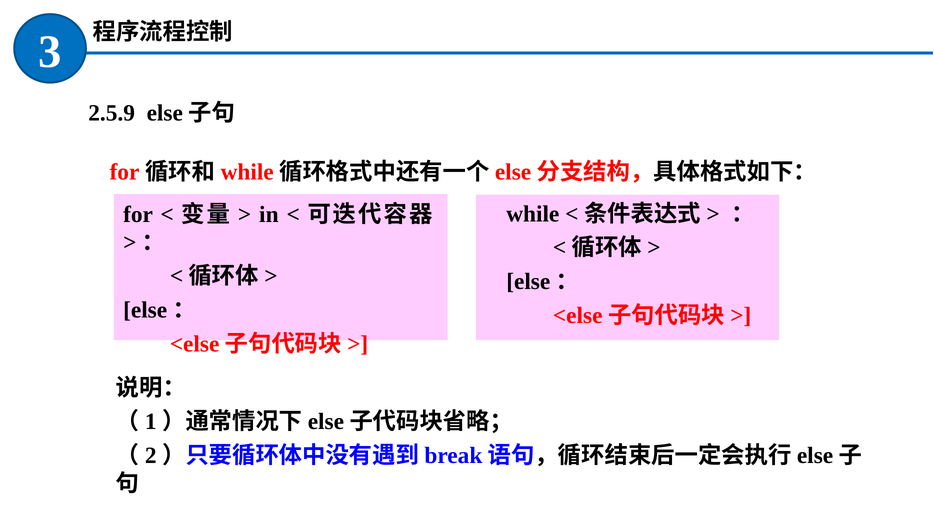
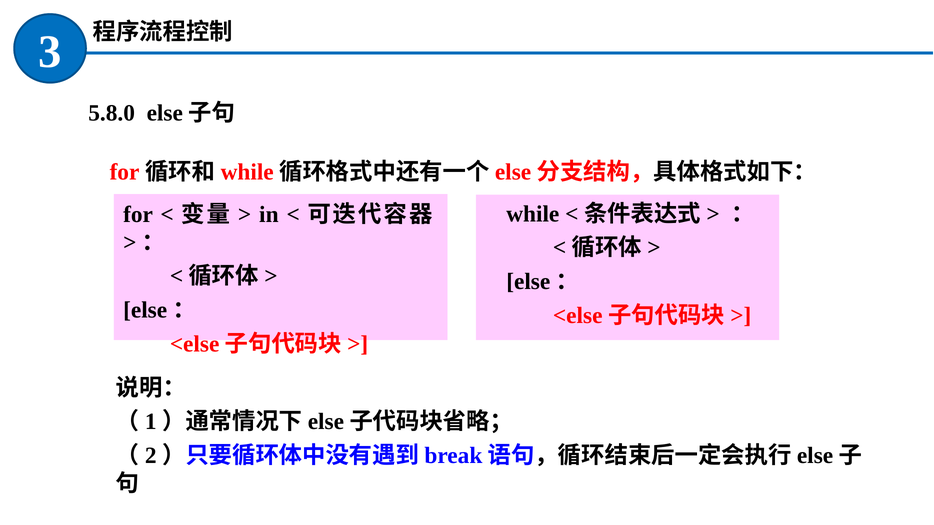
2.5.9: 2.5.9 -> 5.8.0 (112, 113)
